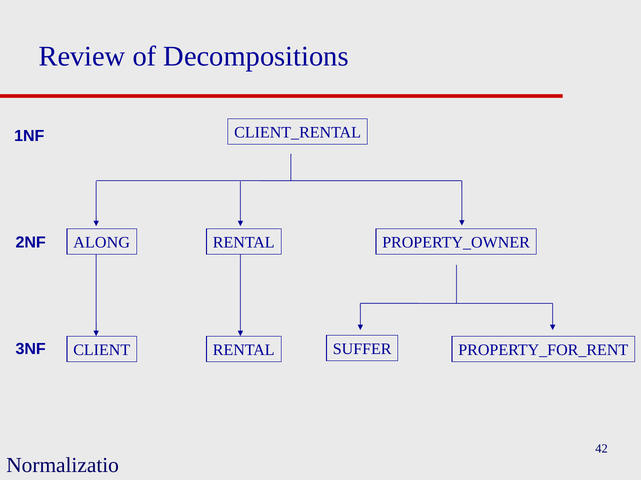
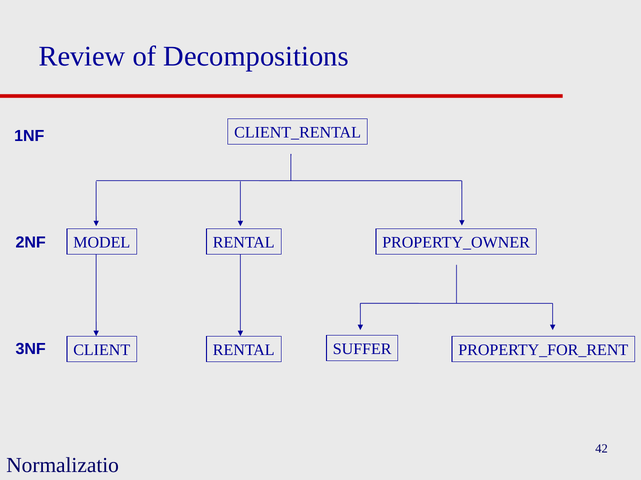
ALONG: ALONG -> MODEL (102, 243)
